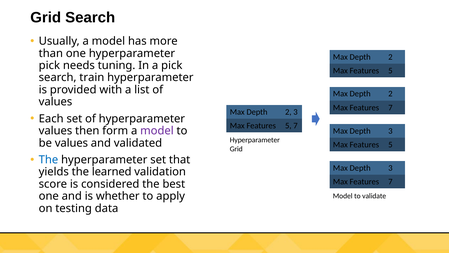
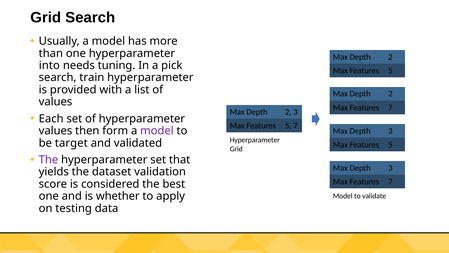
pick: pick -> into (49, 65)
be values: values -> target (71, 143)
The colour: blue -> purple (48, 160)
learned: learned -> dataset (112, 172)
